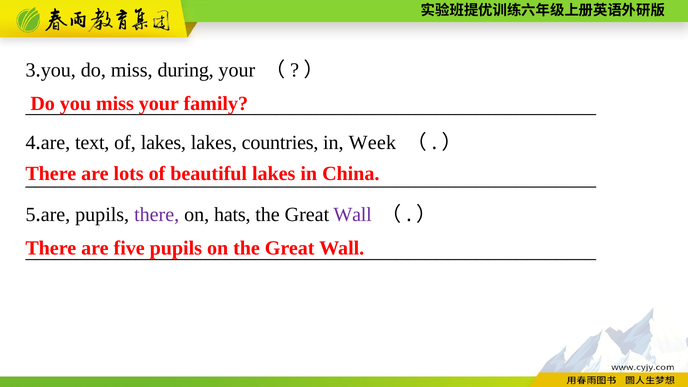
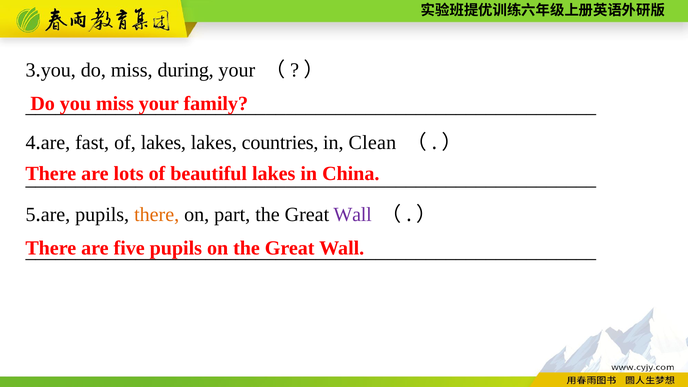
text: text -> fast (92, 142)
Week: Week -> Clean (372, 142)
there colour: purple -> orange (157, 215)
hats: hats -> part (232, 215)
